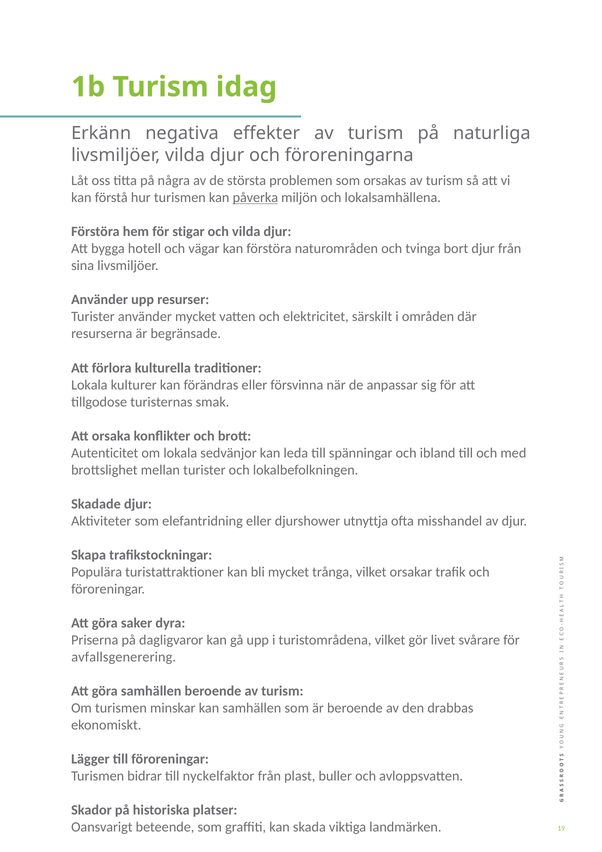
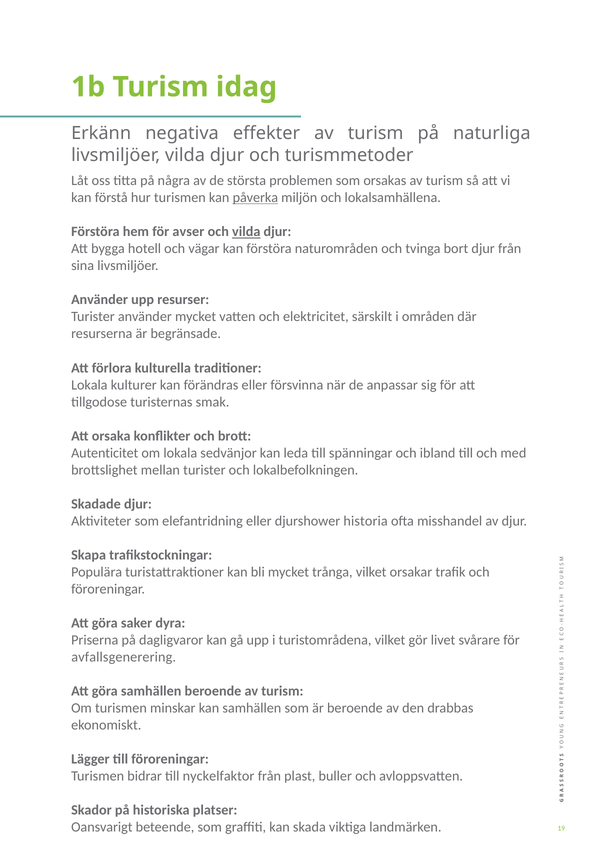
föroreningarna: föroreningarna -> turismmetoder (349, 155)
stigar: stigar -> avser (188, 232)
vilda underline: none -> present (246, 232)
utnyttja: utnyttja -> historia (366, 521)
